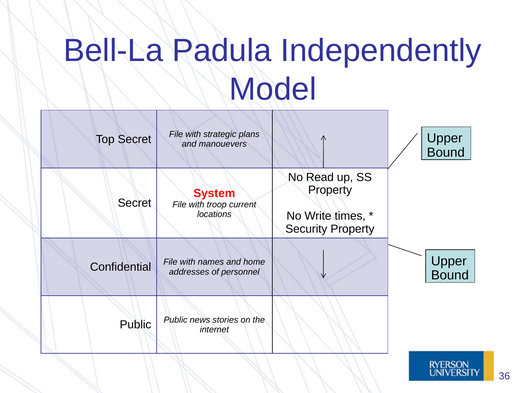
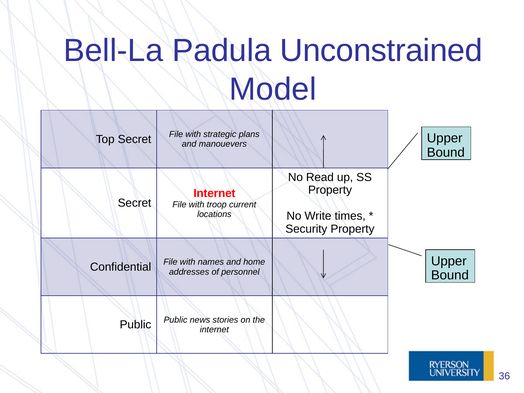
Independently: Independently -> Unconstrained (381, 51)
System: System -> Internet (214, 193)
